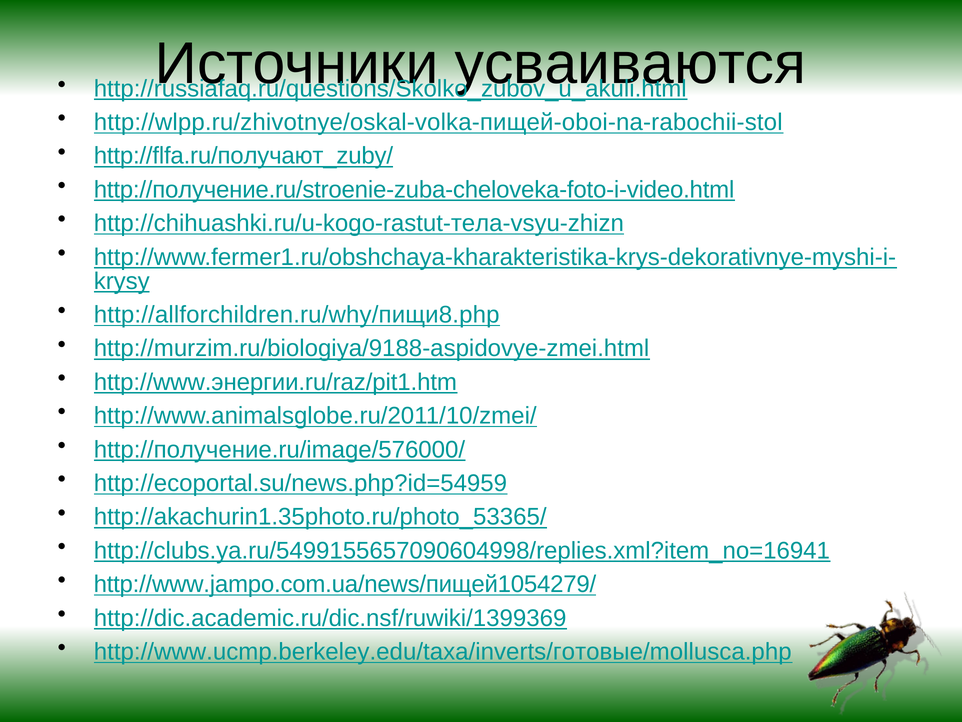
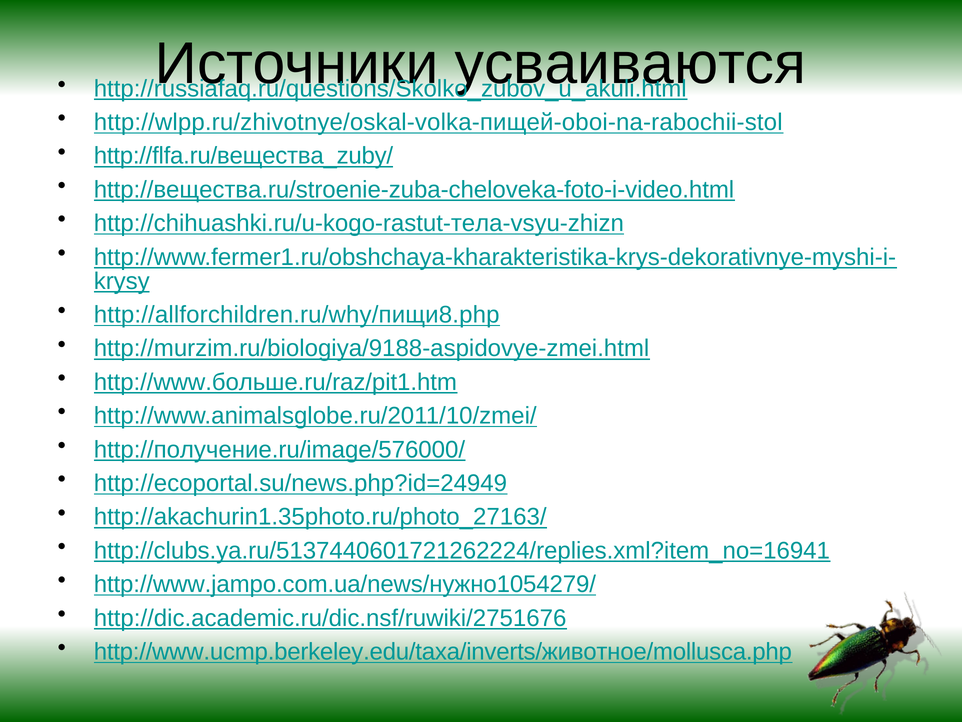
http://flfa.ru/получают_zuby/: http://flfa.ru/получают_zuby/ -> http://flfa.ru/вещества_zuby/ (243, 156)
http://получение.ru/stroenie-zuba-cheloveka-foto-i-video.html: http://получение.ru/stroenie-zuba-cheloveka-foto-i-video.html -> http://вещества.ru/stroenie-zuba-cheloveka-foto-i-video.html (414, 190)
http://www.энергии.ru/raz/pit1.htm: http://www.энергии.ru/raz/pit1.htm -> http://www.больше.ru/raz/pit1.htm (275, 382)
http://ecoportal.su/news.php?id=54959: http://ecoportal.su/news.php?id=54959 -> http://ecoportal.su/news.php?id=24949 (300, 483)
http://akachurin1.35photo.ru/photo_53365/: http://akachurin1.35photo.ru/photo_53365/ -> http://akachurin1.35photo.ru/photo_27163/ (320, 517)
http://clubs.ya.ru/5499155657090604998/replies.xml?item_no=16941: http://clubs.ya.ru/5499155657090604998/replies.xml?item_no=16941 -> http://clubs.ya.ru/5137440601721262224/replies.xml?item_no=16941 (462, 550)
http://www.jampo.com.ua/news/пищей1054279/: http://www.jampo.com.ua/news/пищей1054279/ -> http://www.jampo.com.ua/news/нужно1054279/ (345, 584)
http://dic.academic.ru/dic.nsf/ruwiki/1399369: http://dic.academic.ru/dic.nsf/ruwiki/1399369 -> http://dic.academic.ru/dic.nsf/ruwiki/2751676 (330, 618)
http://www.ucmp.berkeley.edu/taxa/inverts/готовые/mollusca.php: http://www.ucmp.berkeley.edu/taxa/inverts/готовые/mollusca.php -> http://www.ucmp.berkeley.edu/taxa/inverts/животное/mollusca.php (443, 651)
